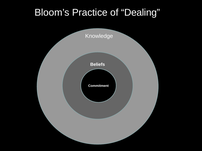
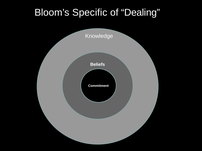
Practice: Practice -> Specific (90, 13)
